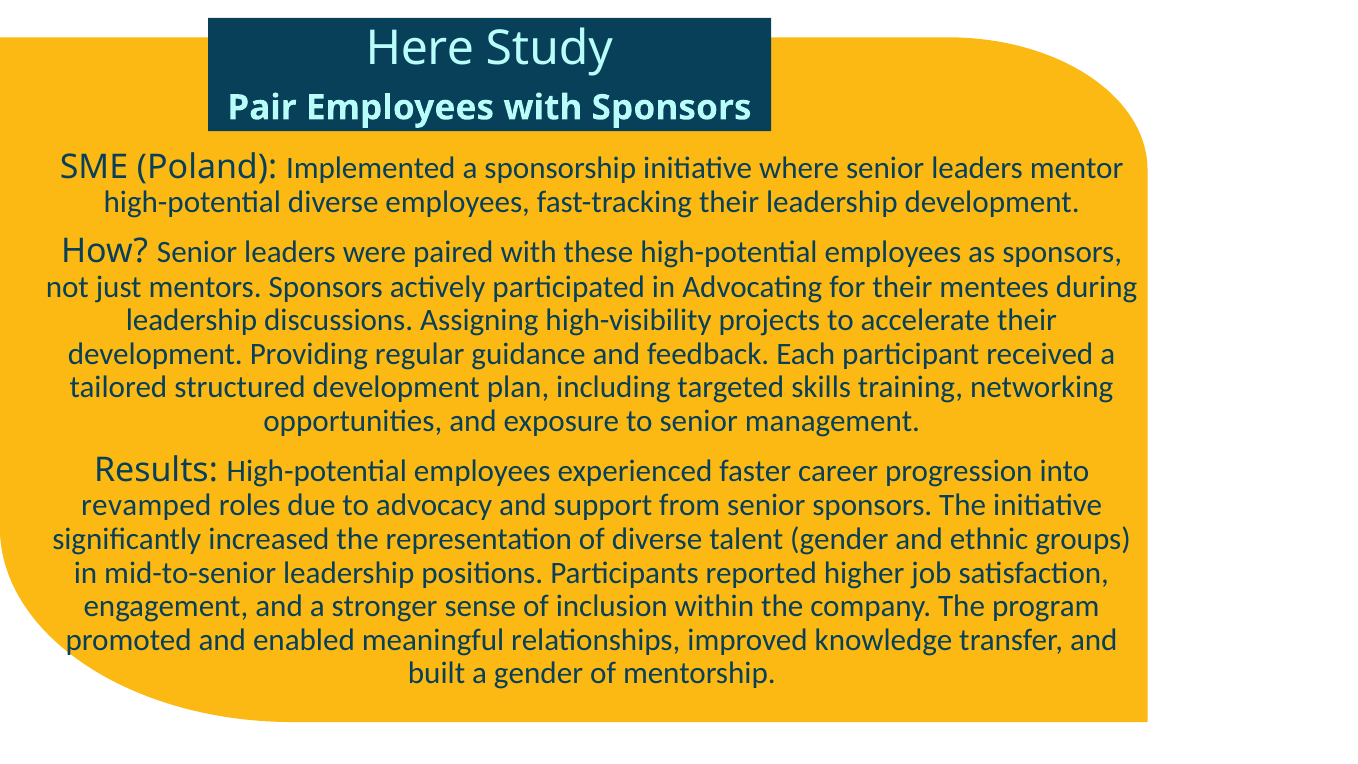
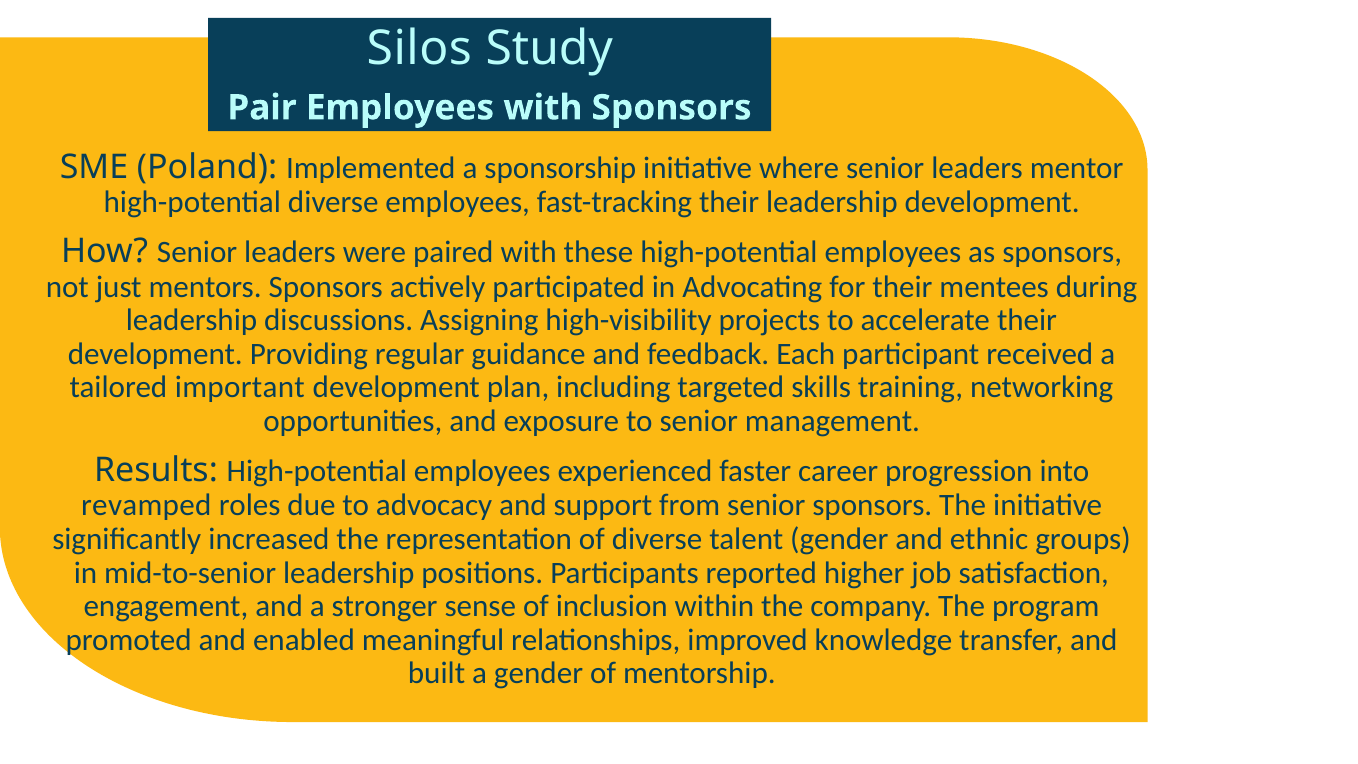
Here: Here -> Silos (419, 48)
structured: structured -> important (240, 388)
